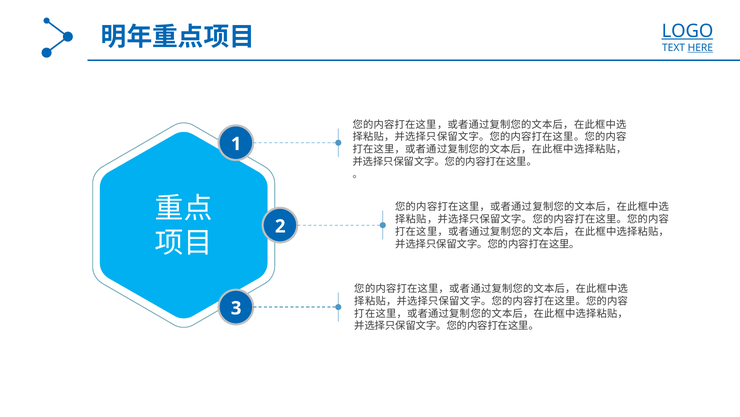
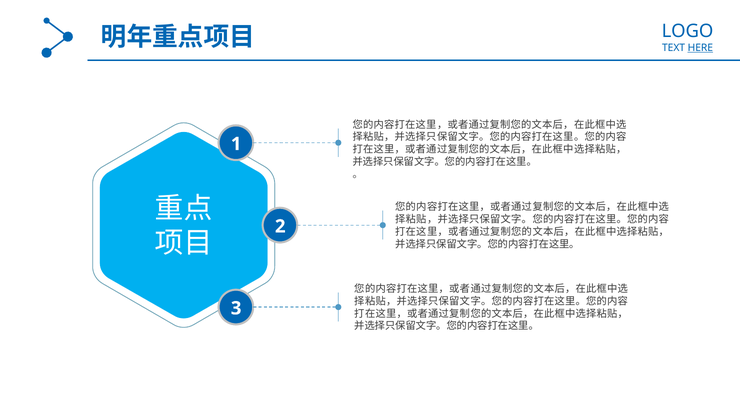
LOGO underline: present -> none (687, 31)
